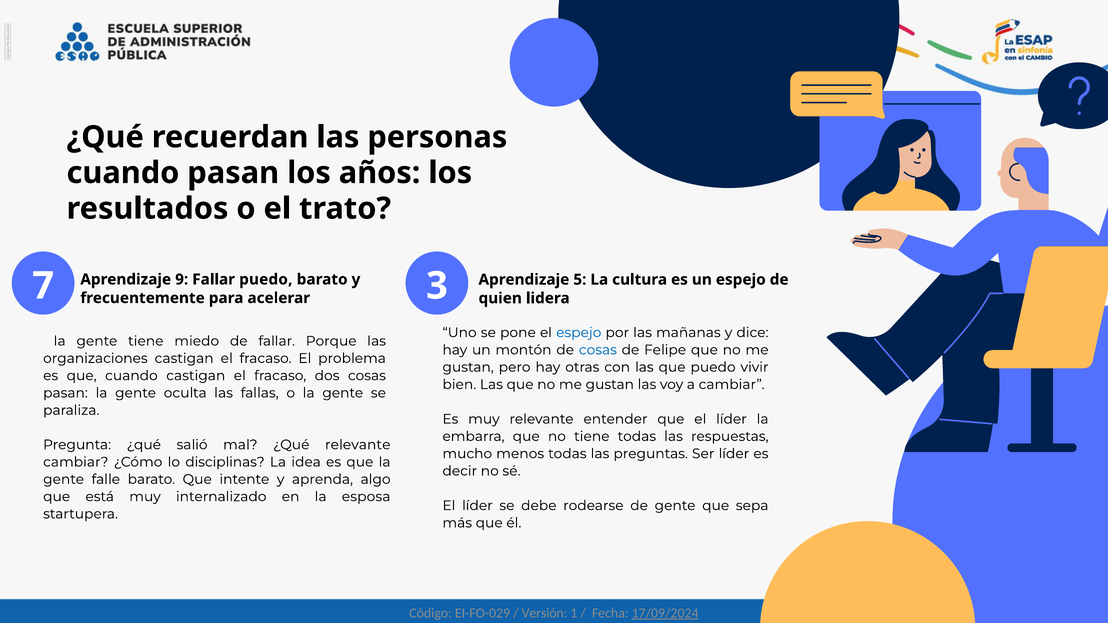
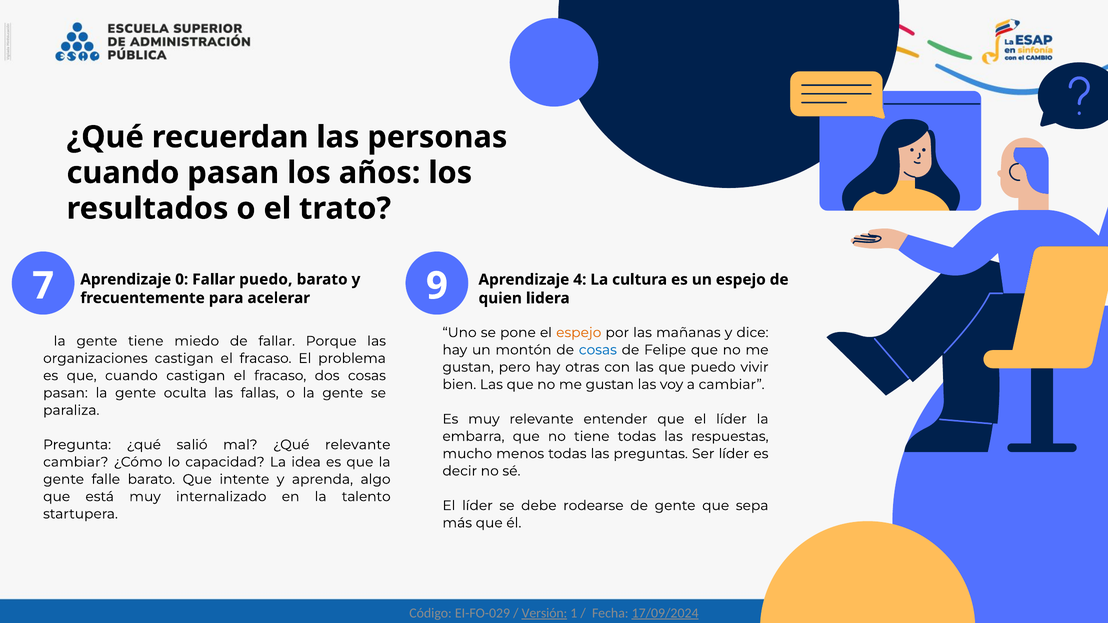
9: 9 -> 0 (182, 280)
5: 5 -> 4 (580, 280)
3: 3 -> 9 (437, 286)
espejo colour: blue -> orange (579, 333)
disciplinas: disciplinas -> capacidad (225, 462)
esposa: esposa -> talento (366, 497)
Versión underline: none -> present (544, 613)
